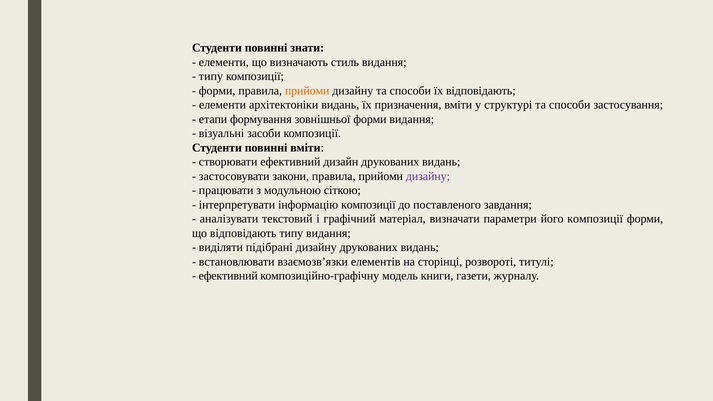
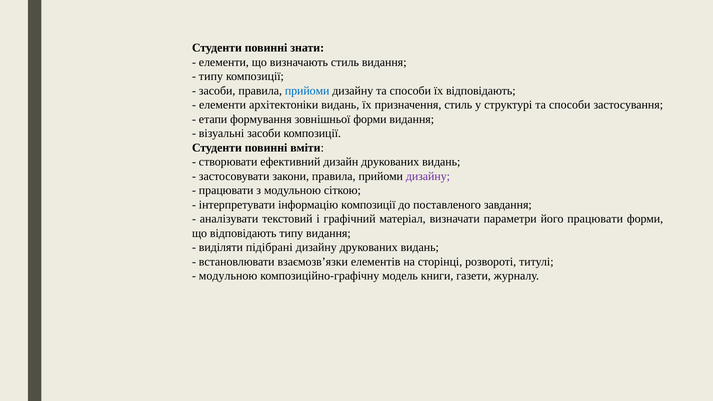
форми: форми -> засоби (217, 91)
прийоми colour: orange -> blue (307, 91)
призначення вміти: вміти -> стиль (458, 105)
його композиції: композиції -> працювати (595, 219)
ефективний: ефективний -> модульною (228, 276)
